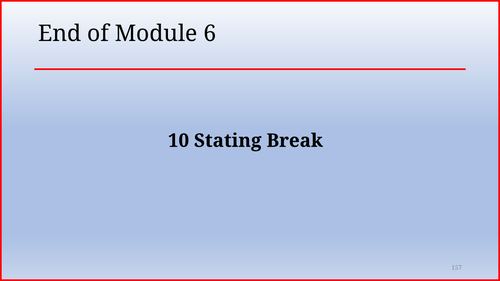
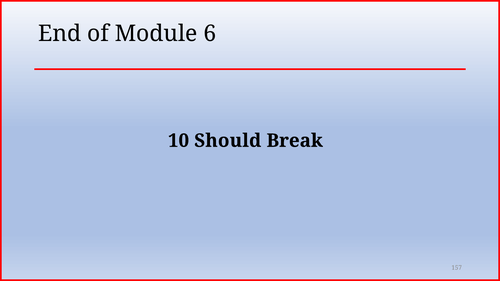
Stating: Stating -> Should (228, 141)
